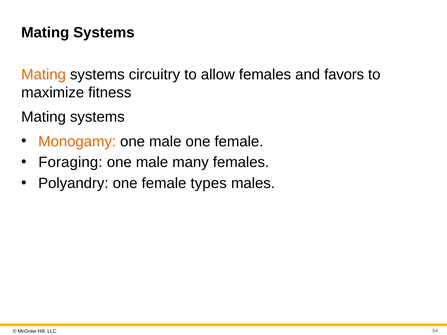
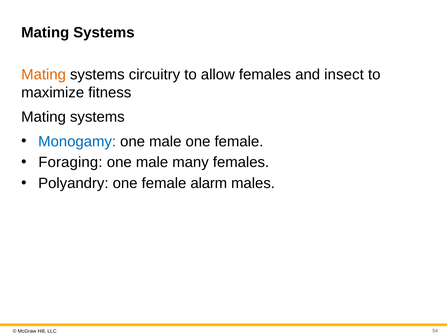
favors: favors -> insect (344, 75)
Monogamy colour: orange -> blue (77, 142)
types: types -> alarm (209, 183)
